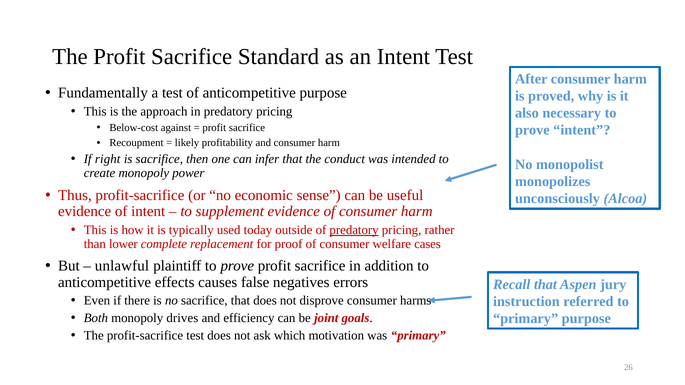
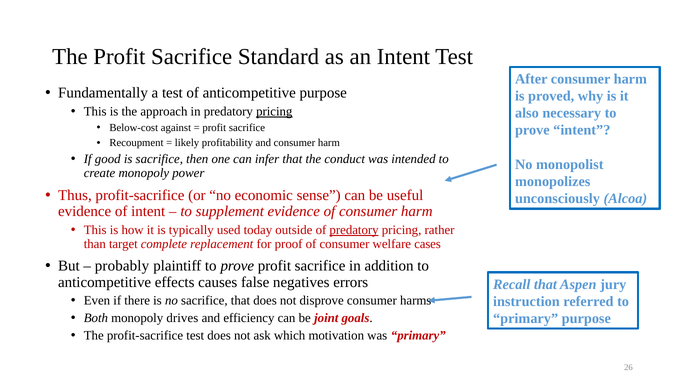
pricing underline: none -> present (274, 112)
right: right -> good (108, 159)
lower: lower -> target (123, 244)
unlawful: unlawful -> probably (122, 266)
